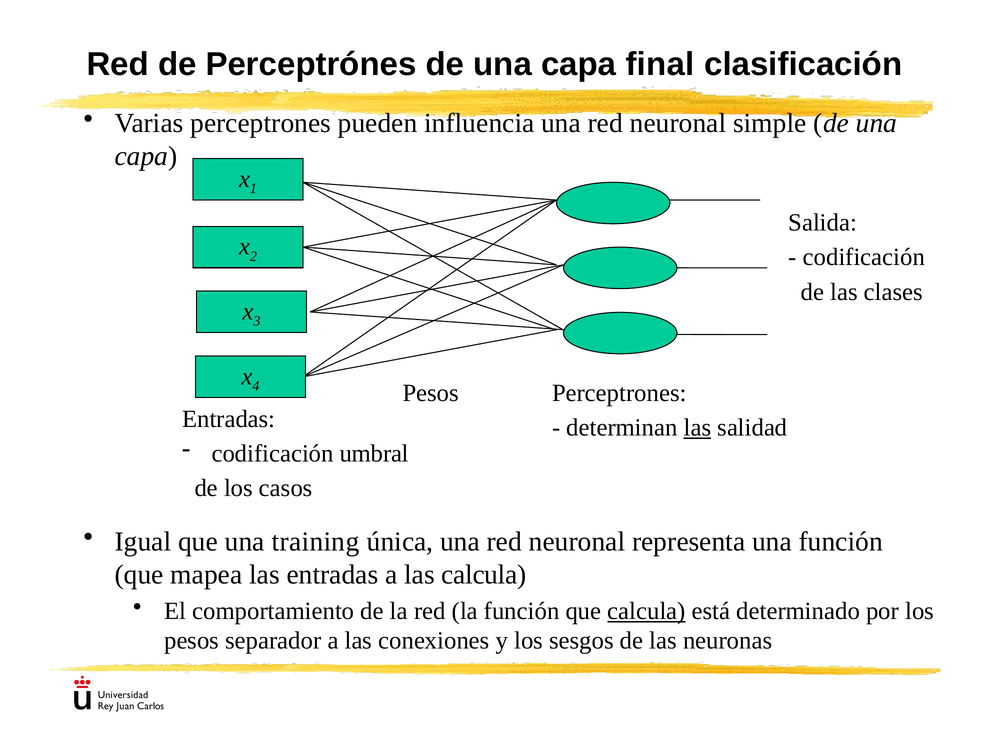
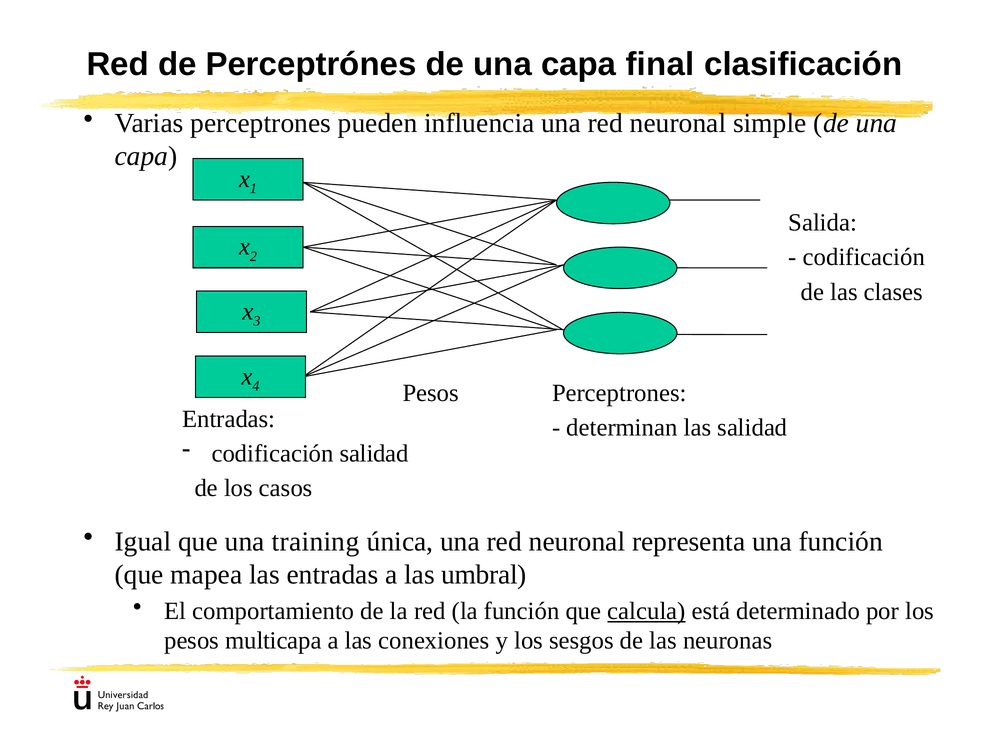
las underline: present -> none (697, 428)
codificación umbral: umbral -> salidad (374, 453)
las calcula: calcula -> umbral (484, 574)
separador: separador -> multicapa (273, 640)
